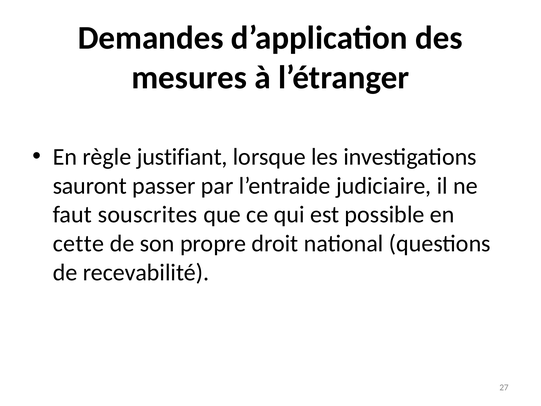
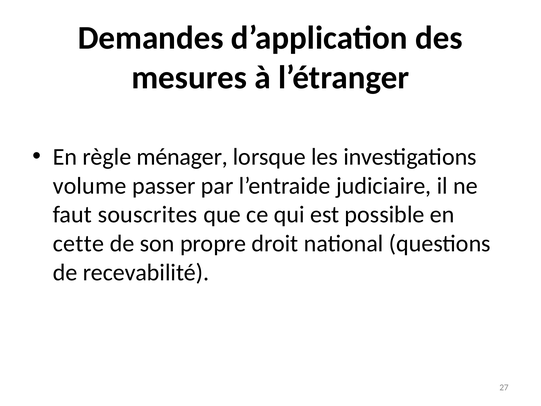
justifiant: justifiant -> ménager (182, 157)
sauront: sauront -> volume (90, 186)
